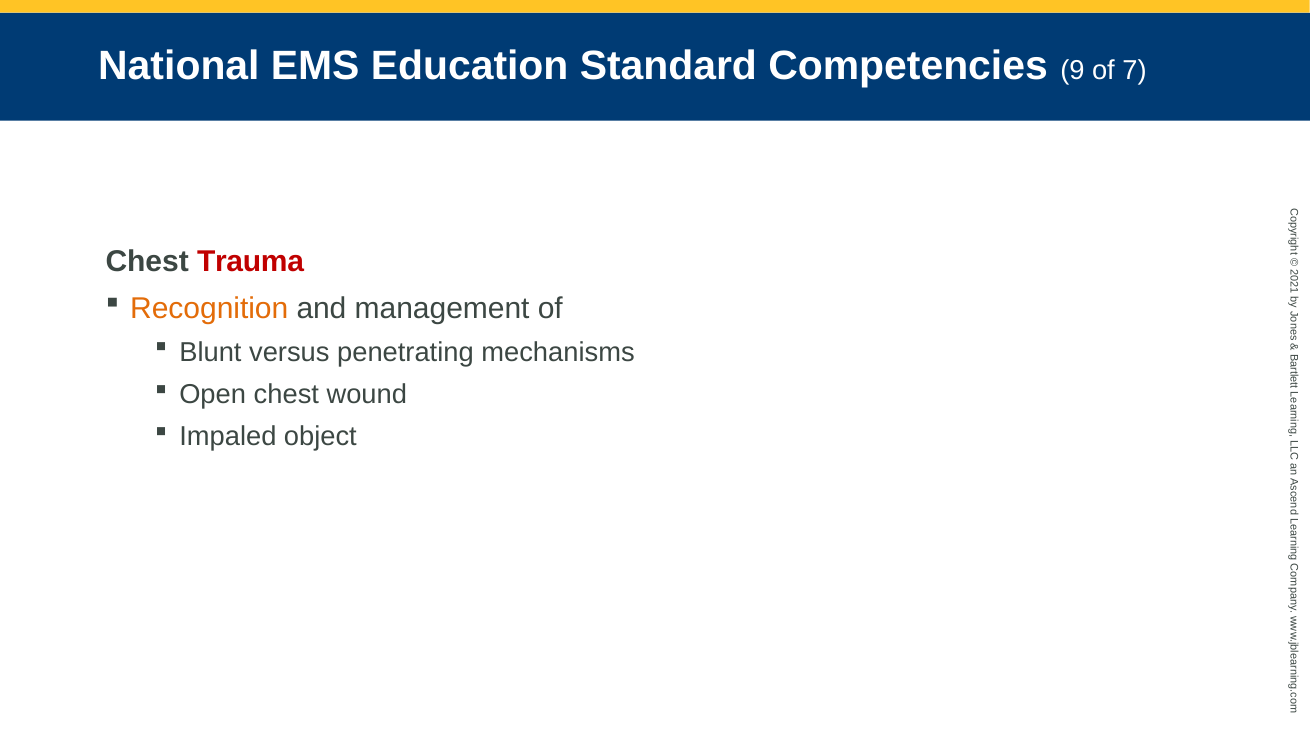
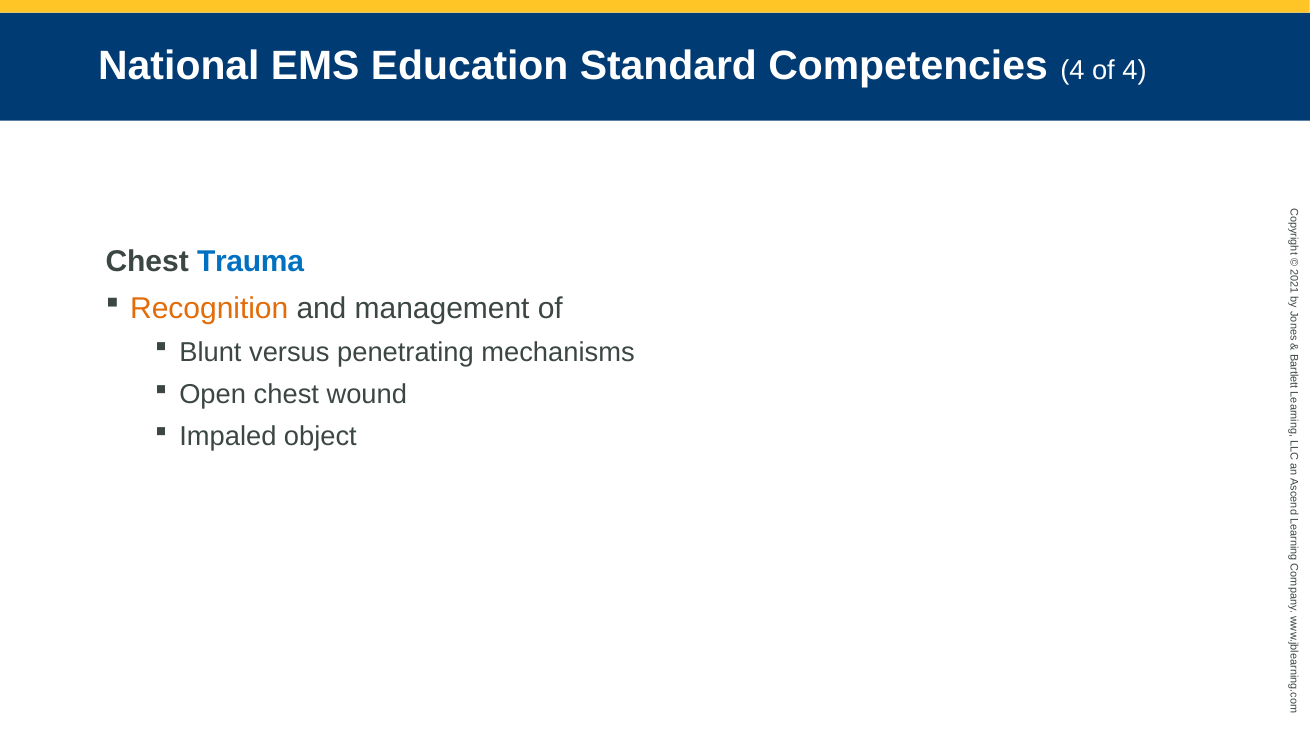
Competencies 9: 9 -> 4 (1072, 70)
of 7: 7 -> 4 (1135, 70)
Trauma colour: red -> blue (251, 262)
